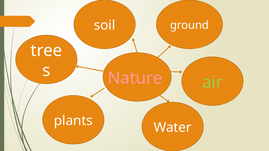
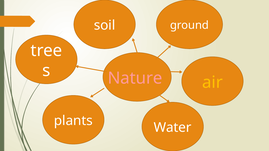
air colour: light green -> yellow (212, 82)
